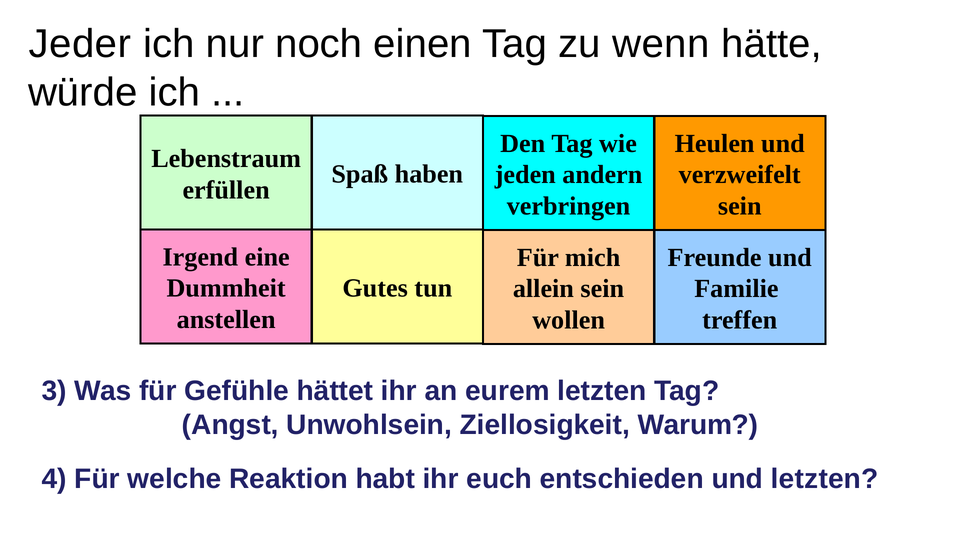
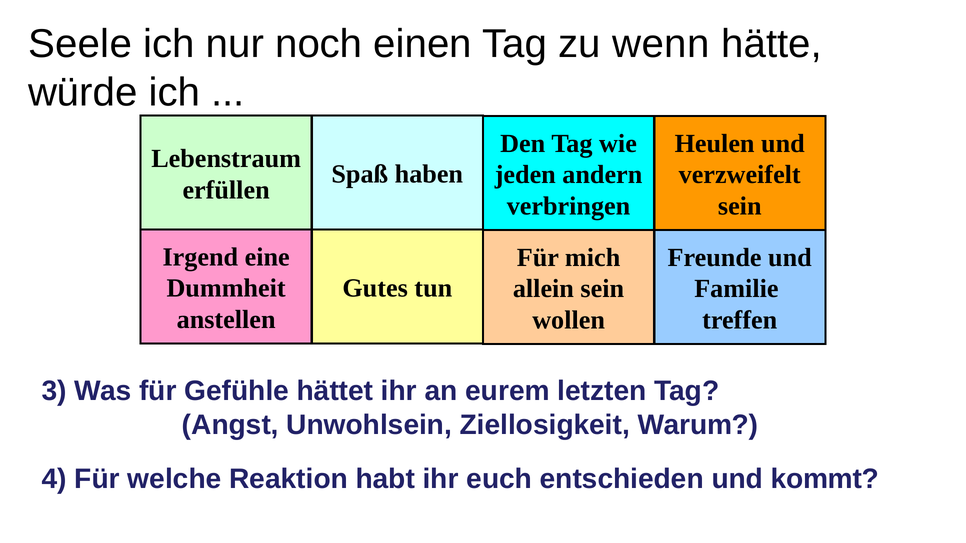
Jeder: Jeder -> Seele (80, 44)
und letzten: letzten -> kommt (825, 479)
